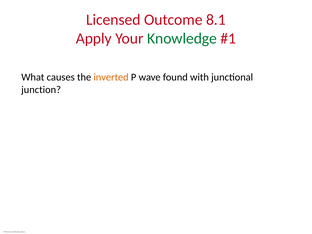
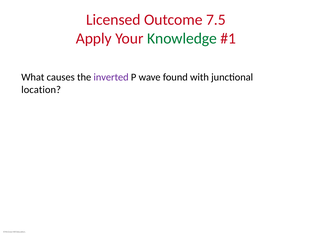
8.1: 8.1 -> 7.5 (216, 20)
inverted colour: orange -> purple (111, 77)
junction: junction -> location (41, 90)
